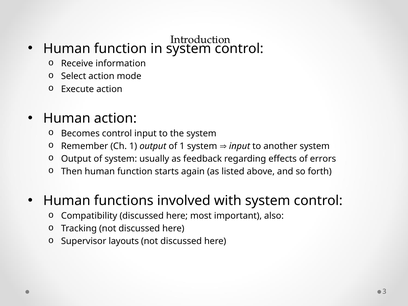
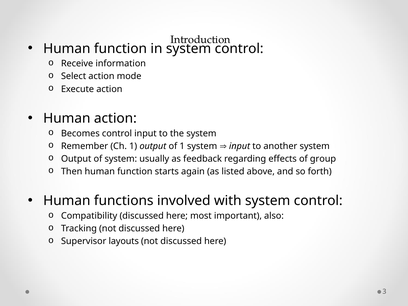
errors: errors -> group (323, 159)
